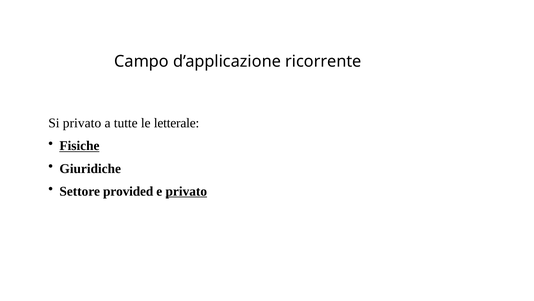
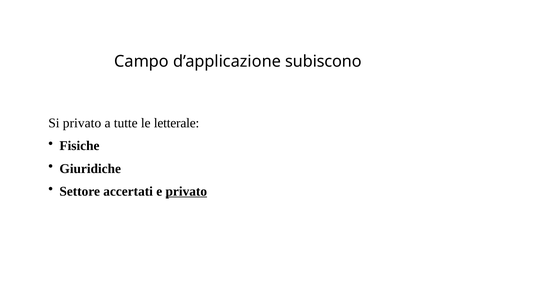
ricorrente: ricorrente -> subiscono (323, 61)
Fisiche underline: present -> none (79, 146)
provided: provided -> accertati (128, 191)
